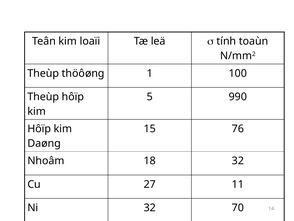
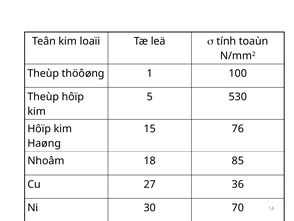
990: 990 -> 530 (238, 97)
Daøng: Daøng -> Haøng (44, 143)
18 32: 32 -> 85 (238, 160)
11: 11 -> 36 (238, 184)
Ni 32: 32 -> 30 (150, 207)
